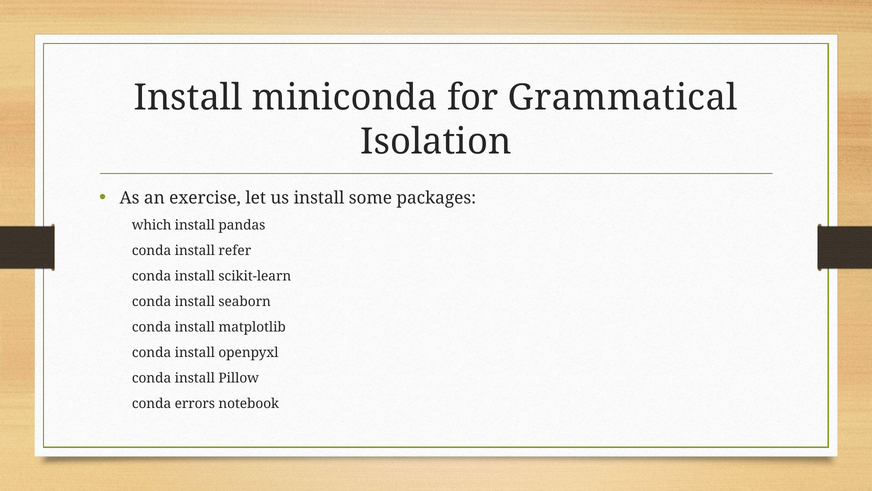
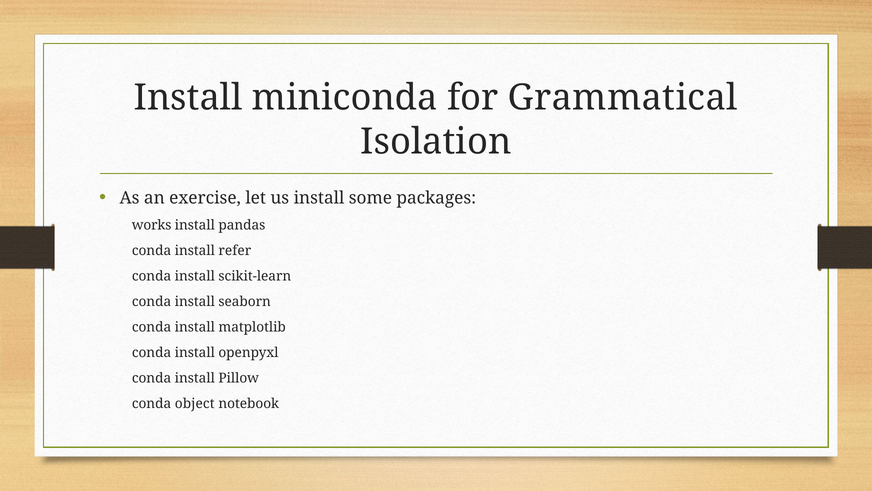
which: which -> works (152, 225)
errors: errors -> object (195, 403)
